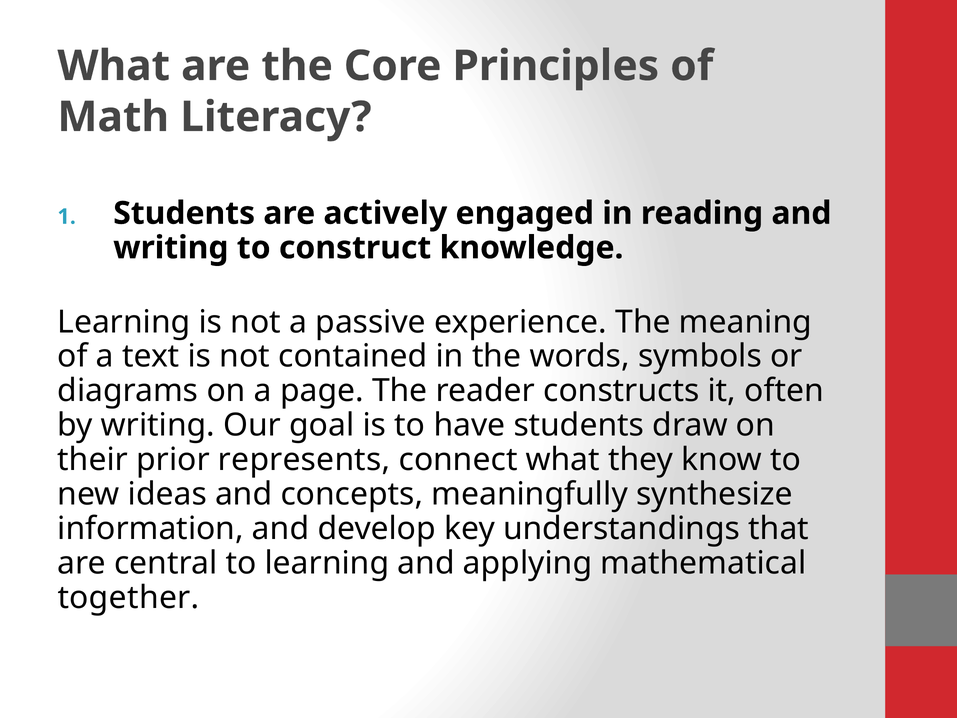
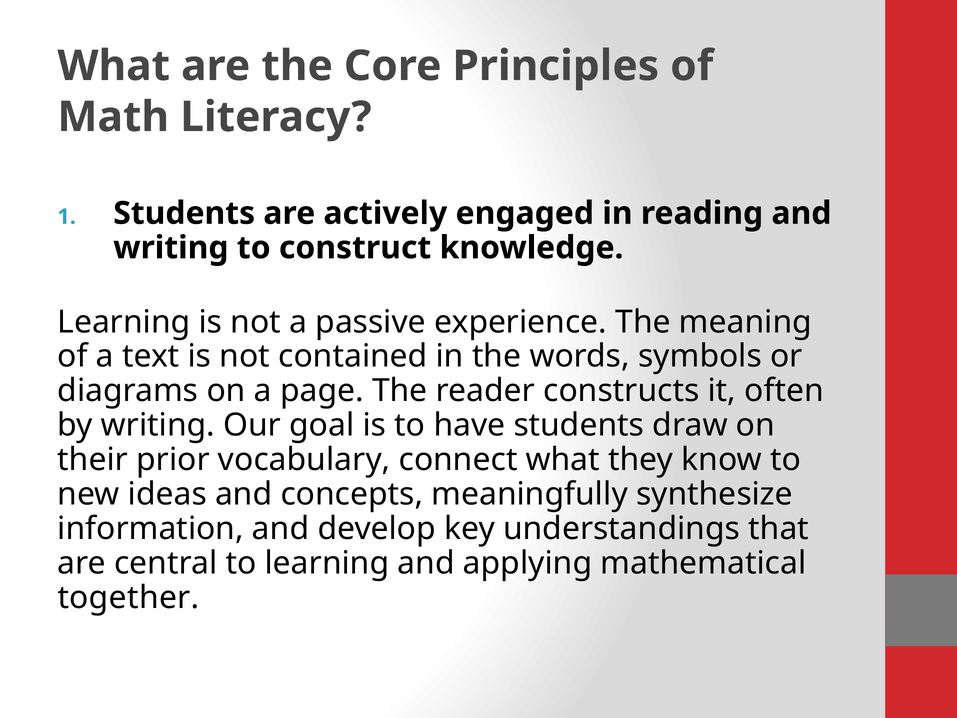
represents: represents -> vocabulary (304, 460)
